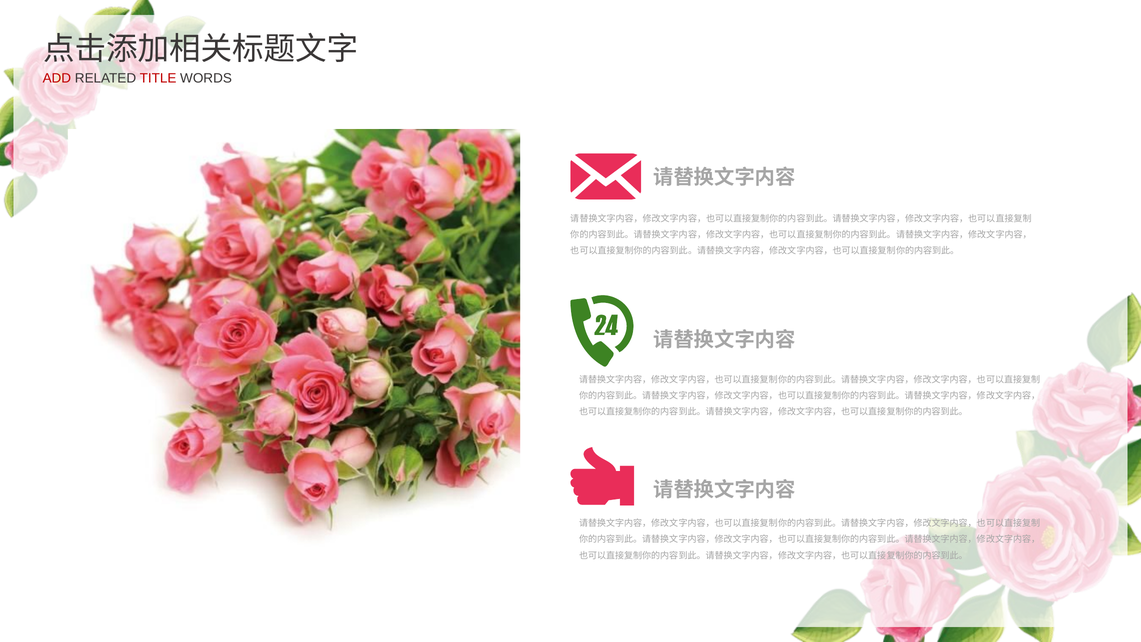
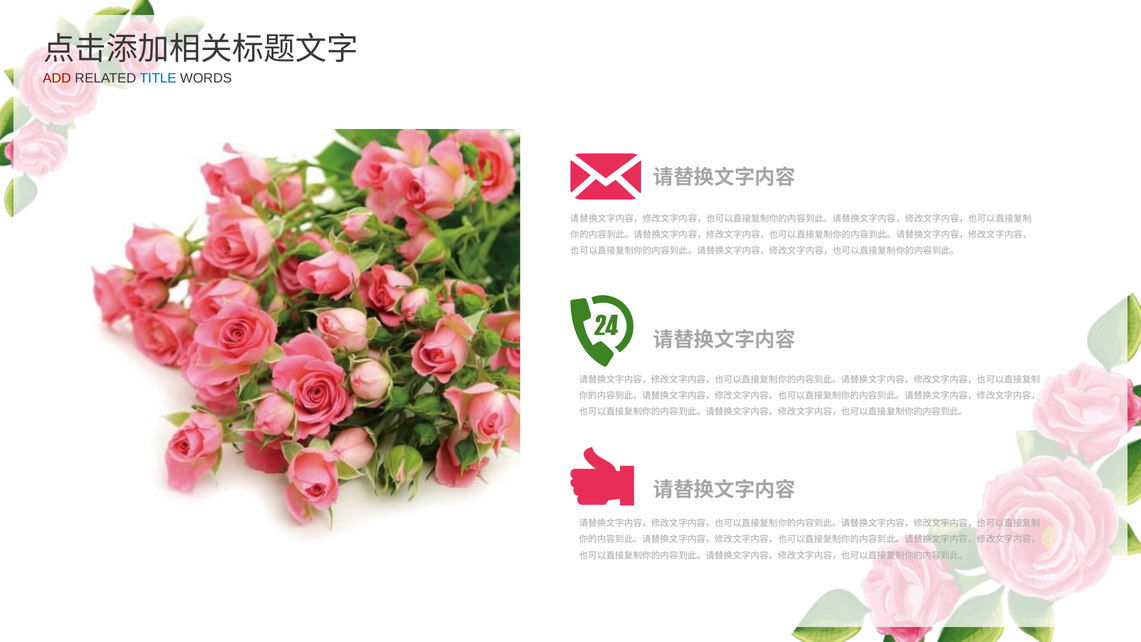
TITLE colour: red -> blue (158, 78)
